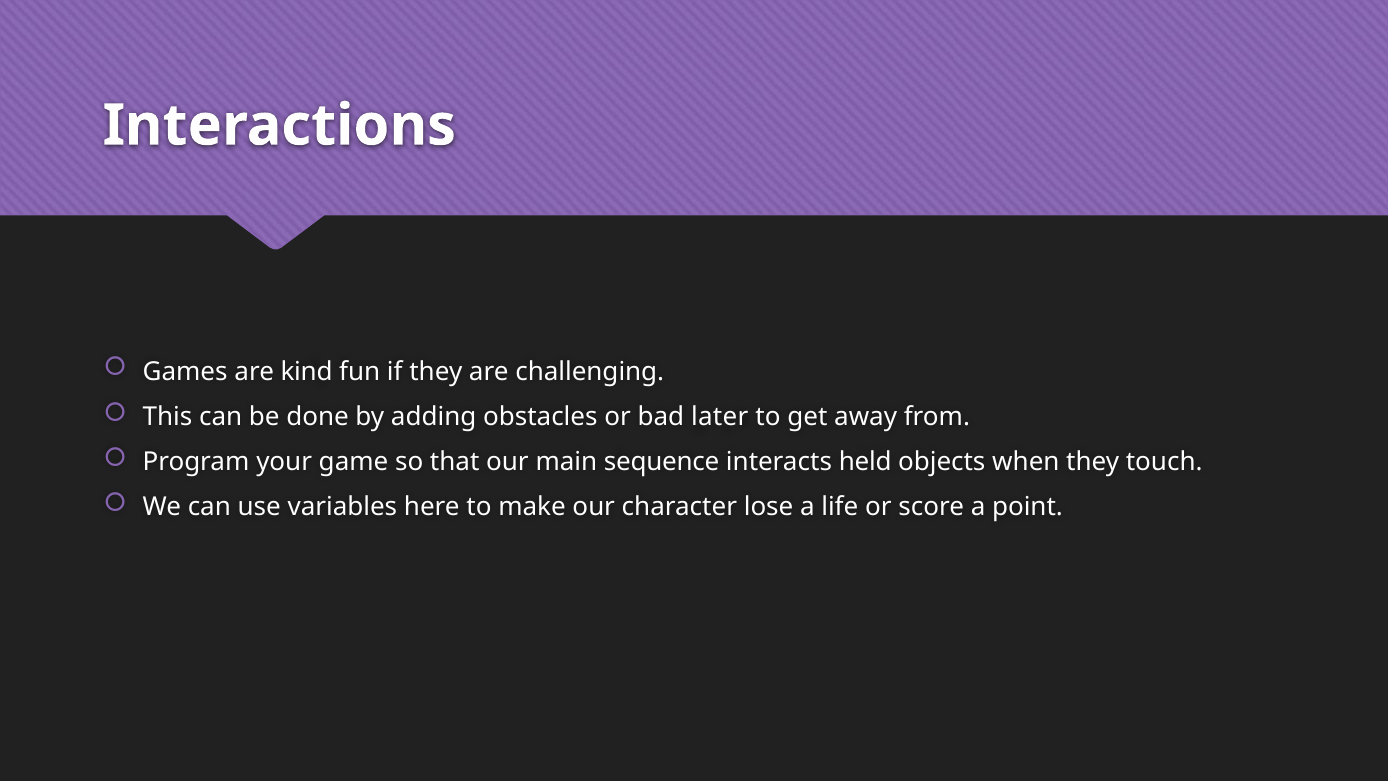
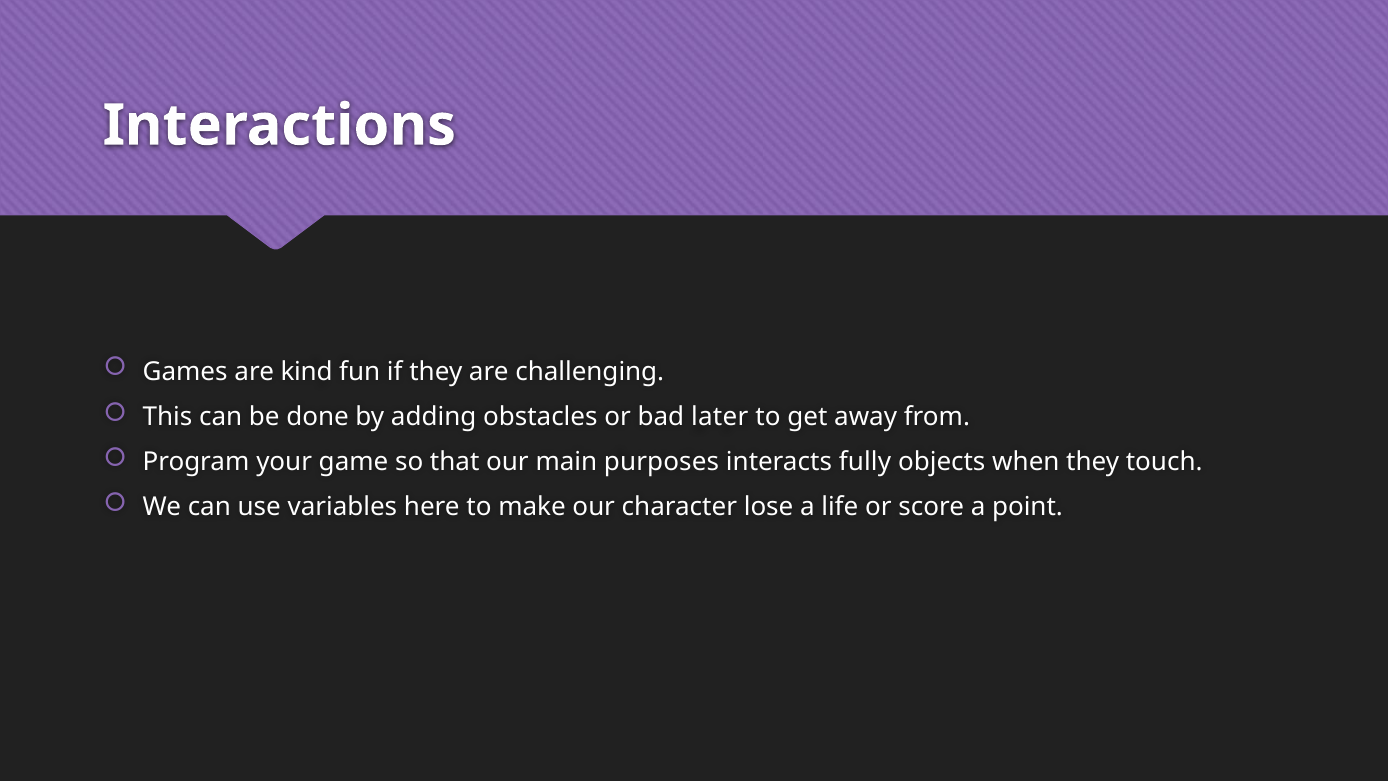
sequence: sequence -> purposes (661, 462)
held: held -> fully (865, 462)
